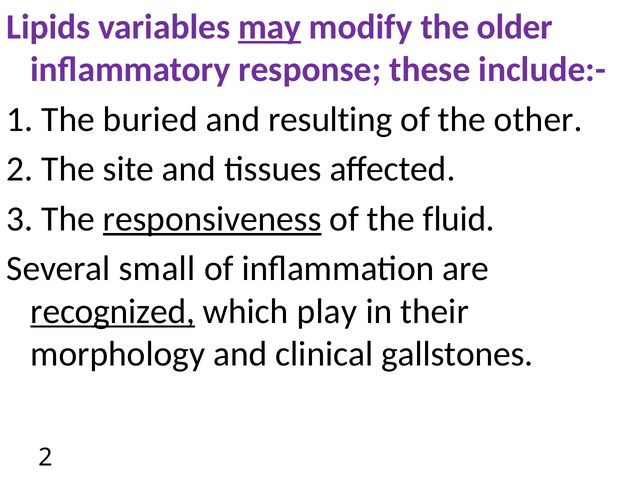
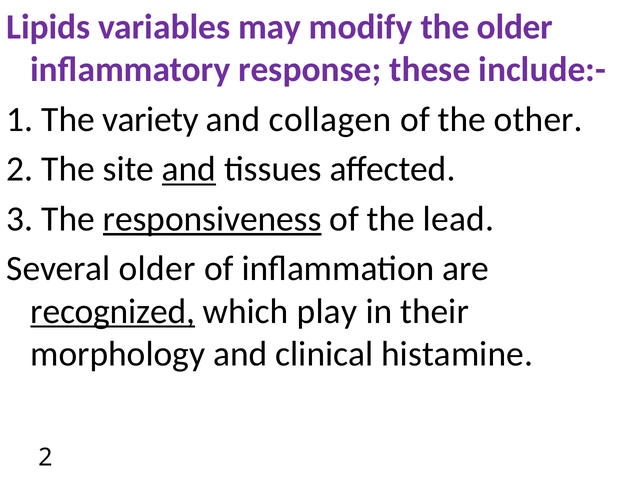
may underline: present -> none (270, 27)
buried: buried -> variety (151, 119)
resulting: resulting -> collagen (330, 119)
and underline: none -> present (189, 169)
fluid: fluid -> lead (459, 219)
Several small: small -> older (157, 268)
gallstones: gallstones -> histamine (457, 353)
